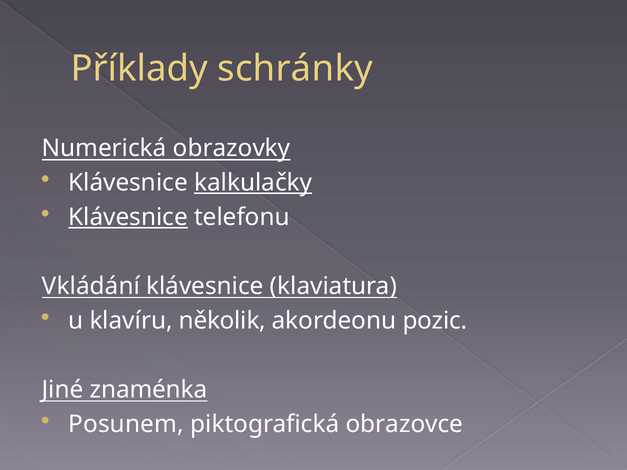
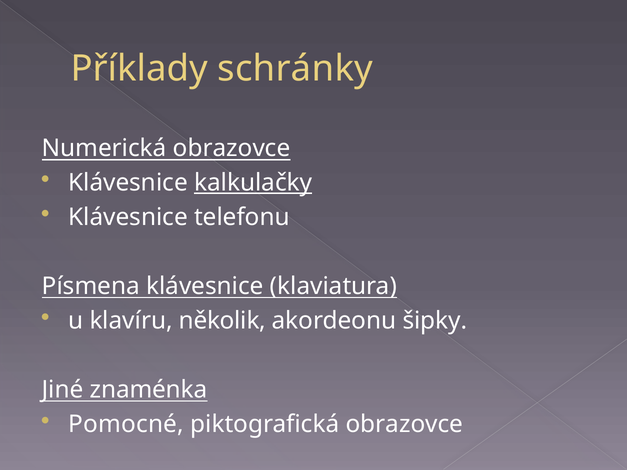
Numerická obrazovky: obrazovky -> obrazovce (232, 149)
Klávesnice underline: present -> none (128, 218)
Vkládání: Vkládání -> Písmena (91, 287)
pozic: pozic -> šipky (435, 321)
Posunem: Posunem -> Pomocné (126, 425)
